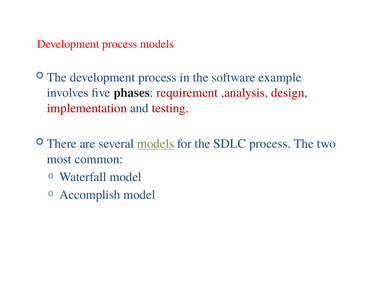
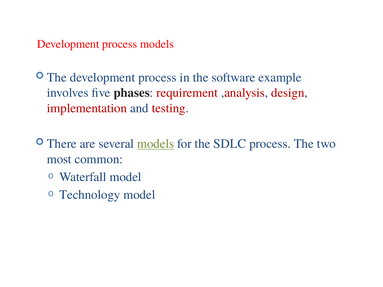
Accomplish: Accomplish -> Technology (90, 195)
